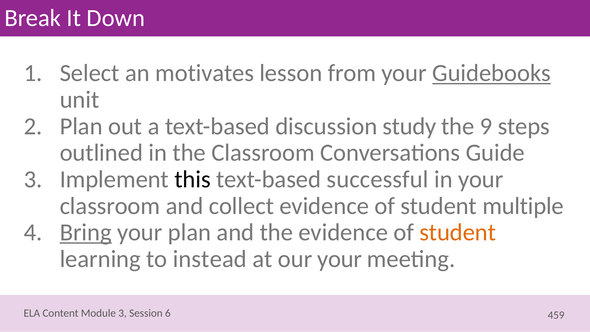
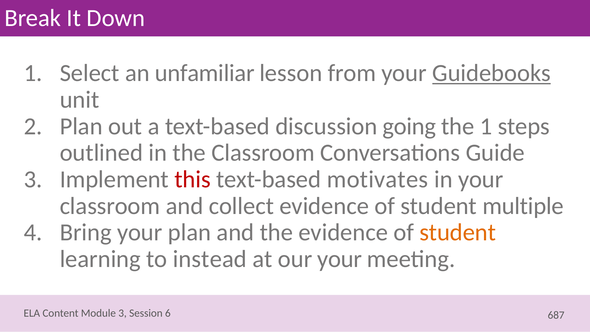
motivates: motivates -> unfamiliar (205, 73)
study: study -> going (409, 126)
the 9: 9 -> 1 (486, 126)
this colour: black -> red (193, 179)
successful: successful -> motivates (378, 179)
Bring underline: present -> none (86, 232)
459: 459 -> 687 (556, 315)
